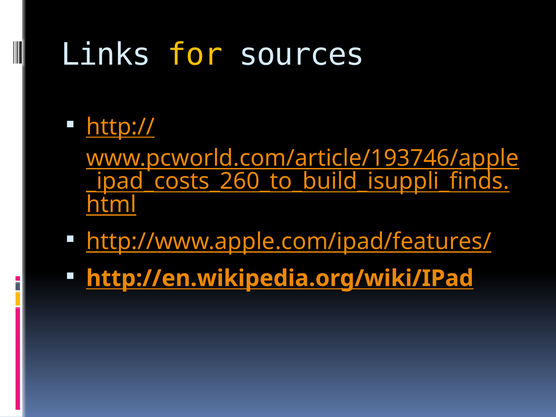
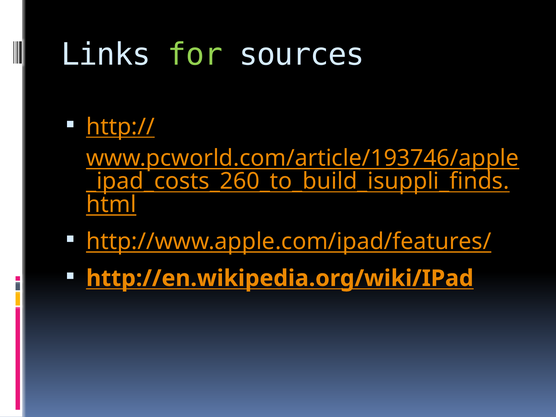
for colour: yellow -> light green (195, 55)
